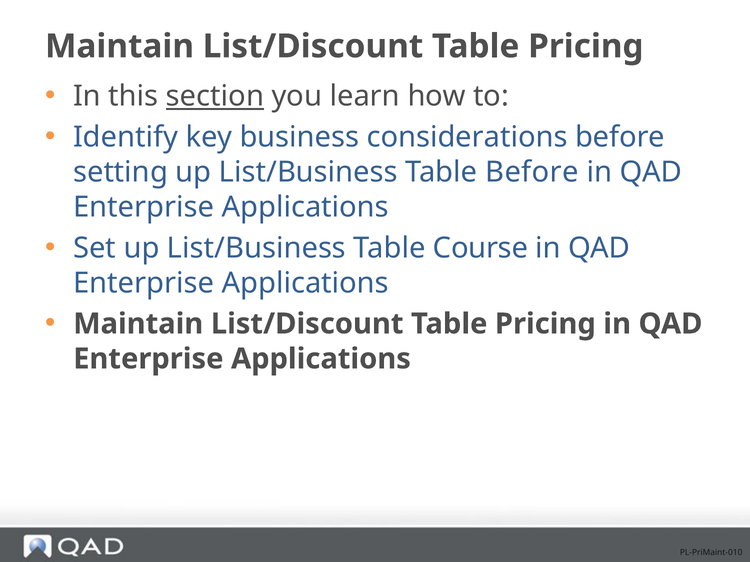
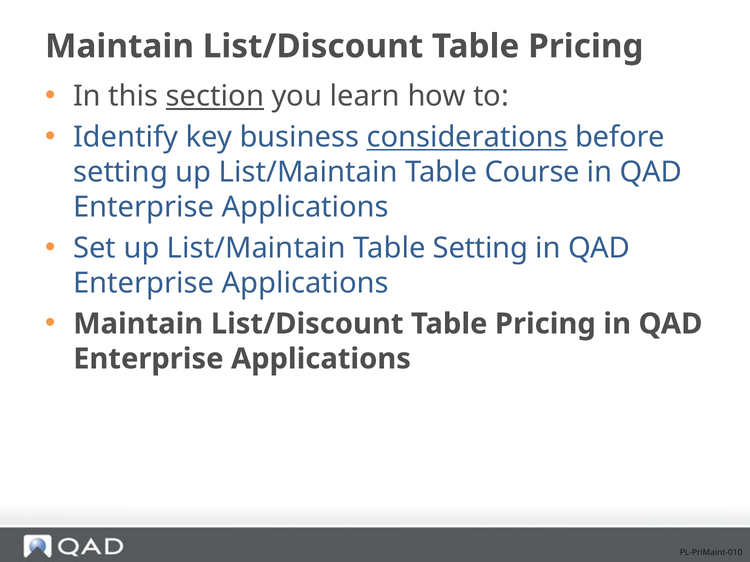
considerations underline: none -> present (467, 137)
setting up List/Business: List/Business -> List/Maintain (308, 172)
Table Before: Before -> Course (532, 172)
Set up List/Business: List/Business -> List/Maintain (256, 248)
Table Course: Course -> Setting (480, 248)
